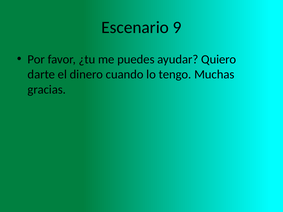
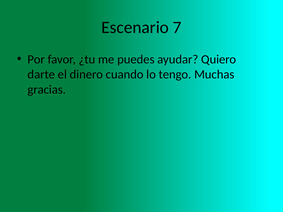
9: 9 -> 7 (177, 27)
